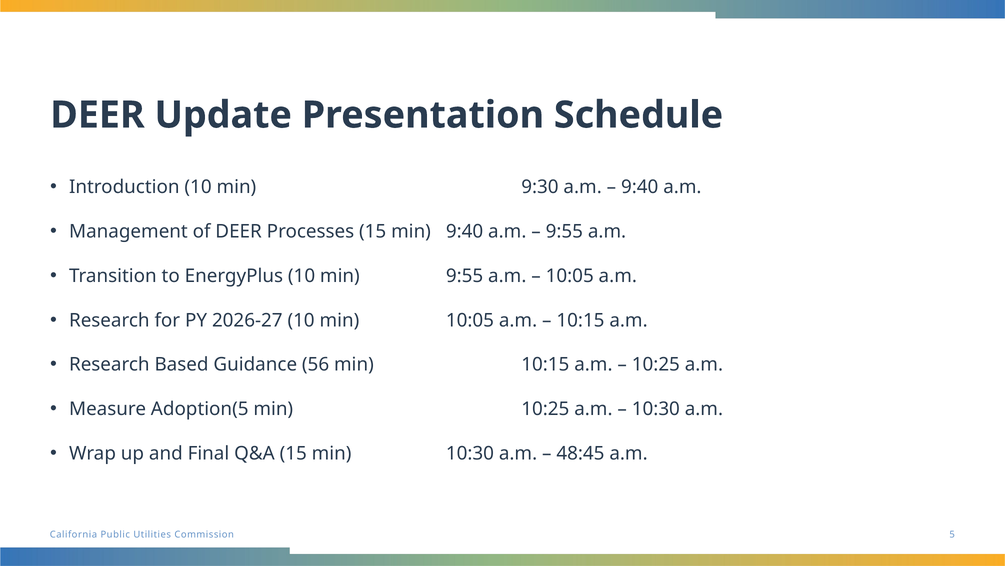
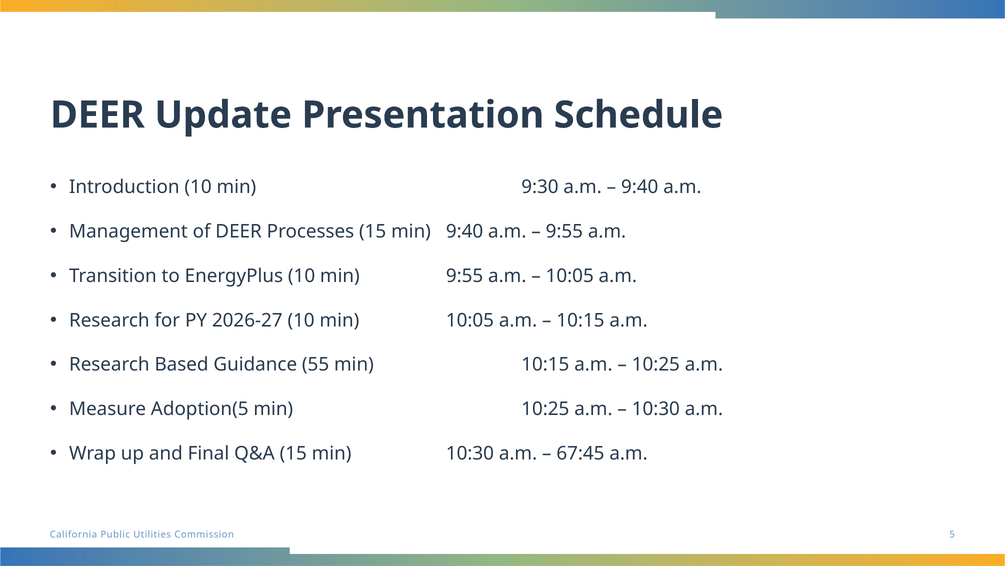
56: 56 -> 55 (316, 364)
48:45: 48:45 -> 67:45 (580, 453)
